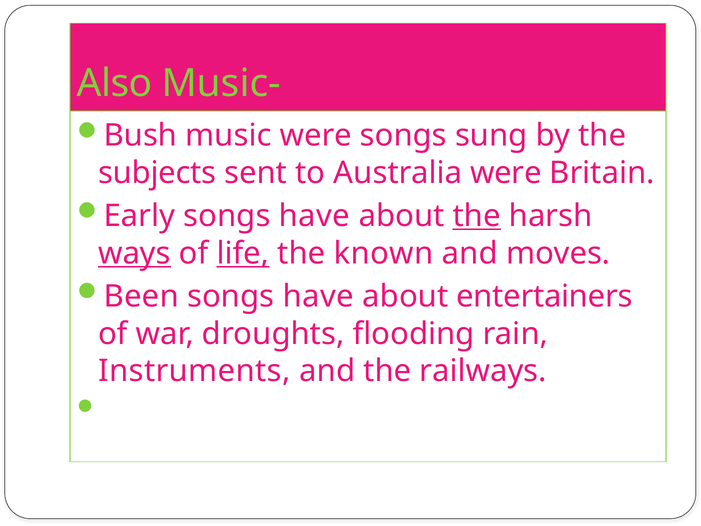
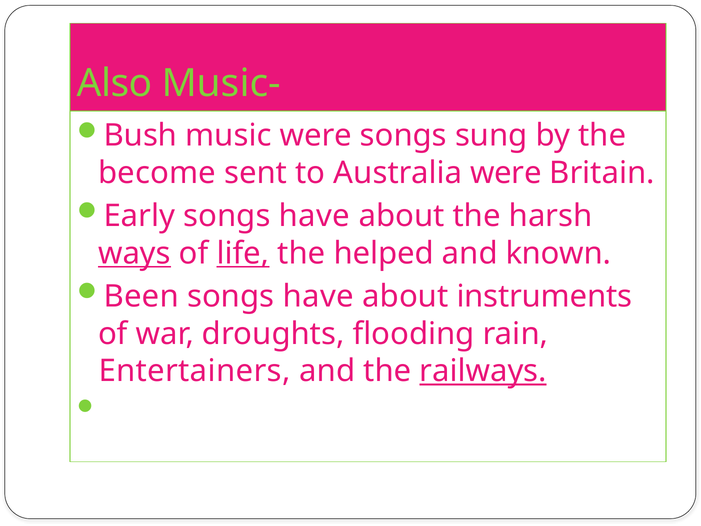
subjects: subjects -> become (157, 173)
the underline: present -> none (477, 216)
known: known -> helped (384, 253)
moves: moves -> known (558, 253)
entertainers: entertainers -> instruments (544, 296)
Instruments: Instruments -> Entertainers (194, 371)
railways underline: none -> present (483, 371)
